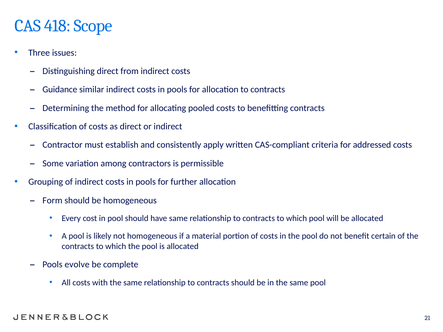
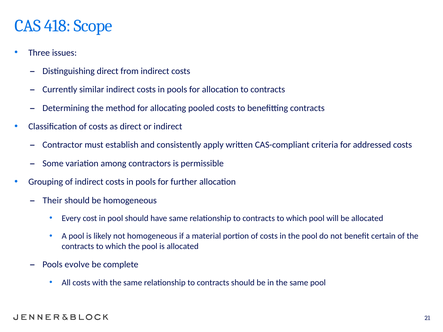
Guidance: Guidance -> Currently (60, 90)
Form: Form -> Their (52, 200)
